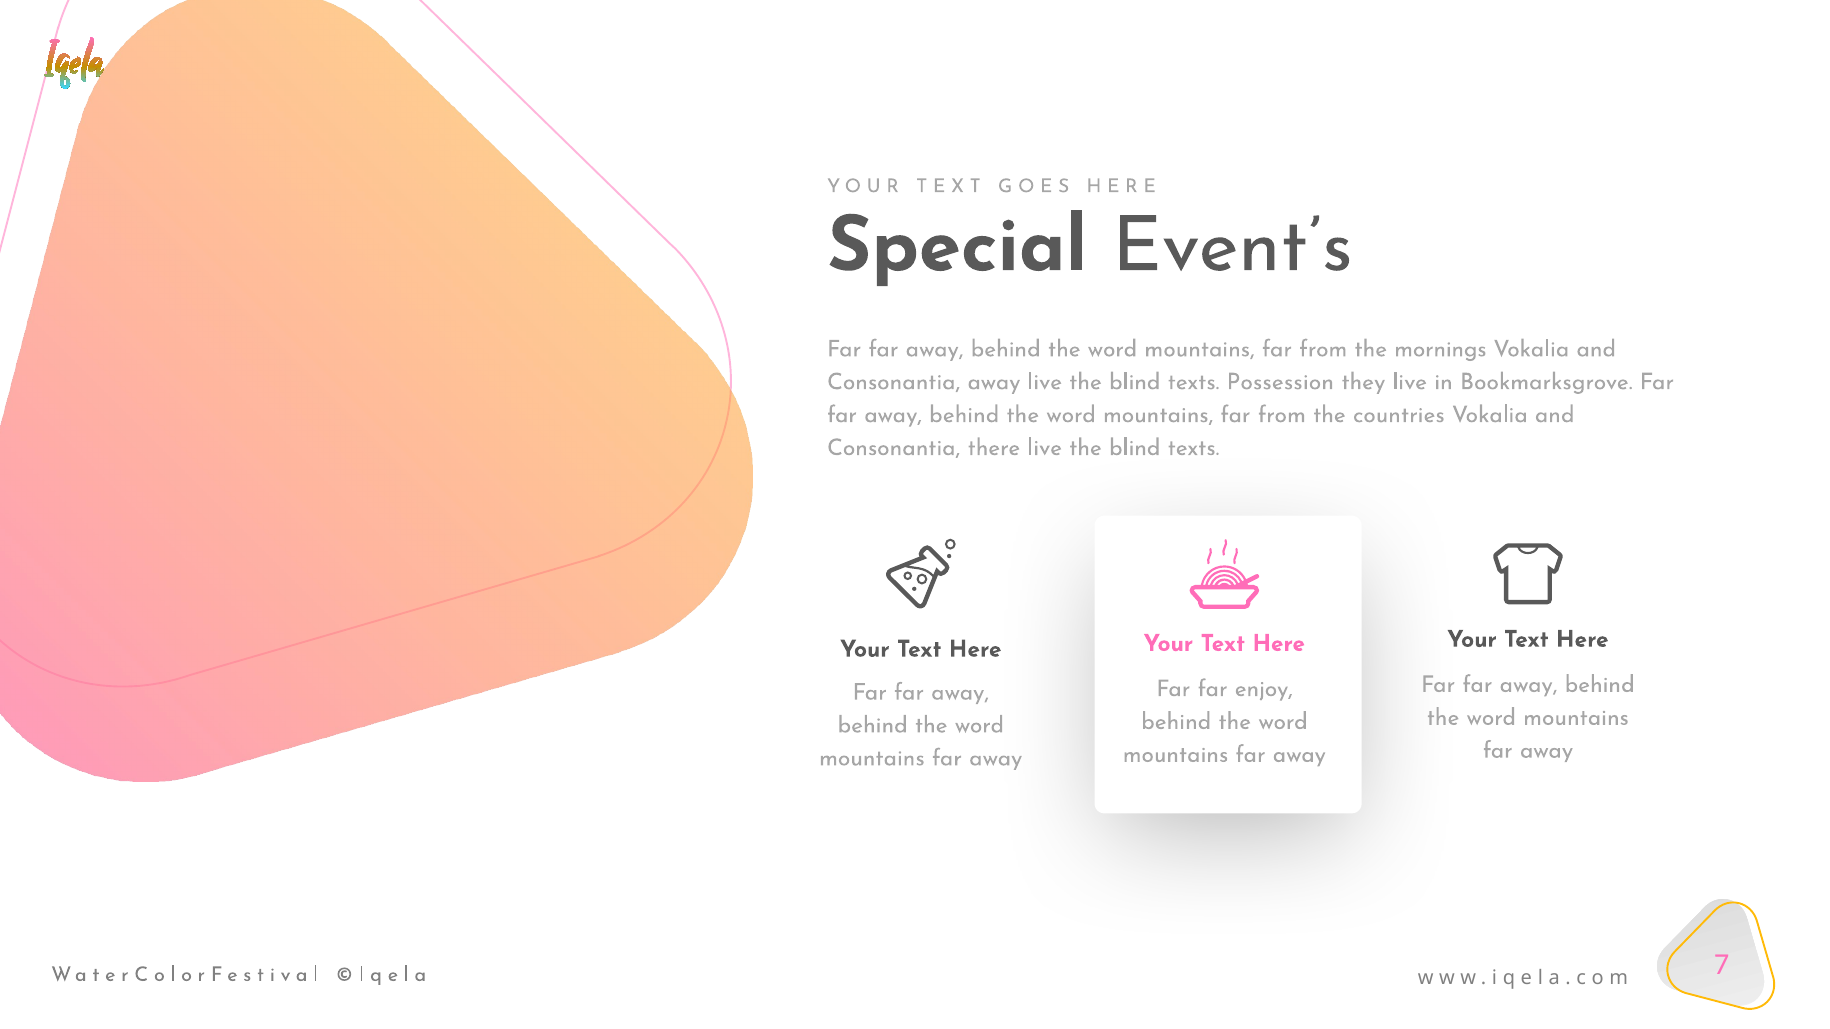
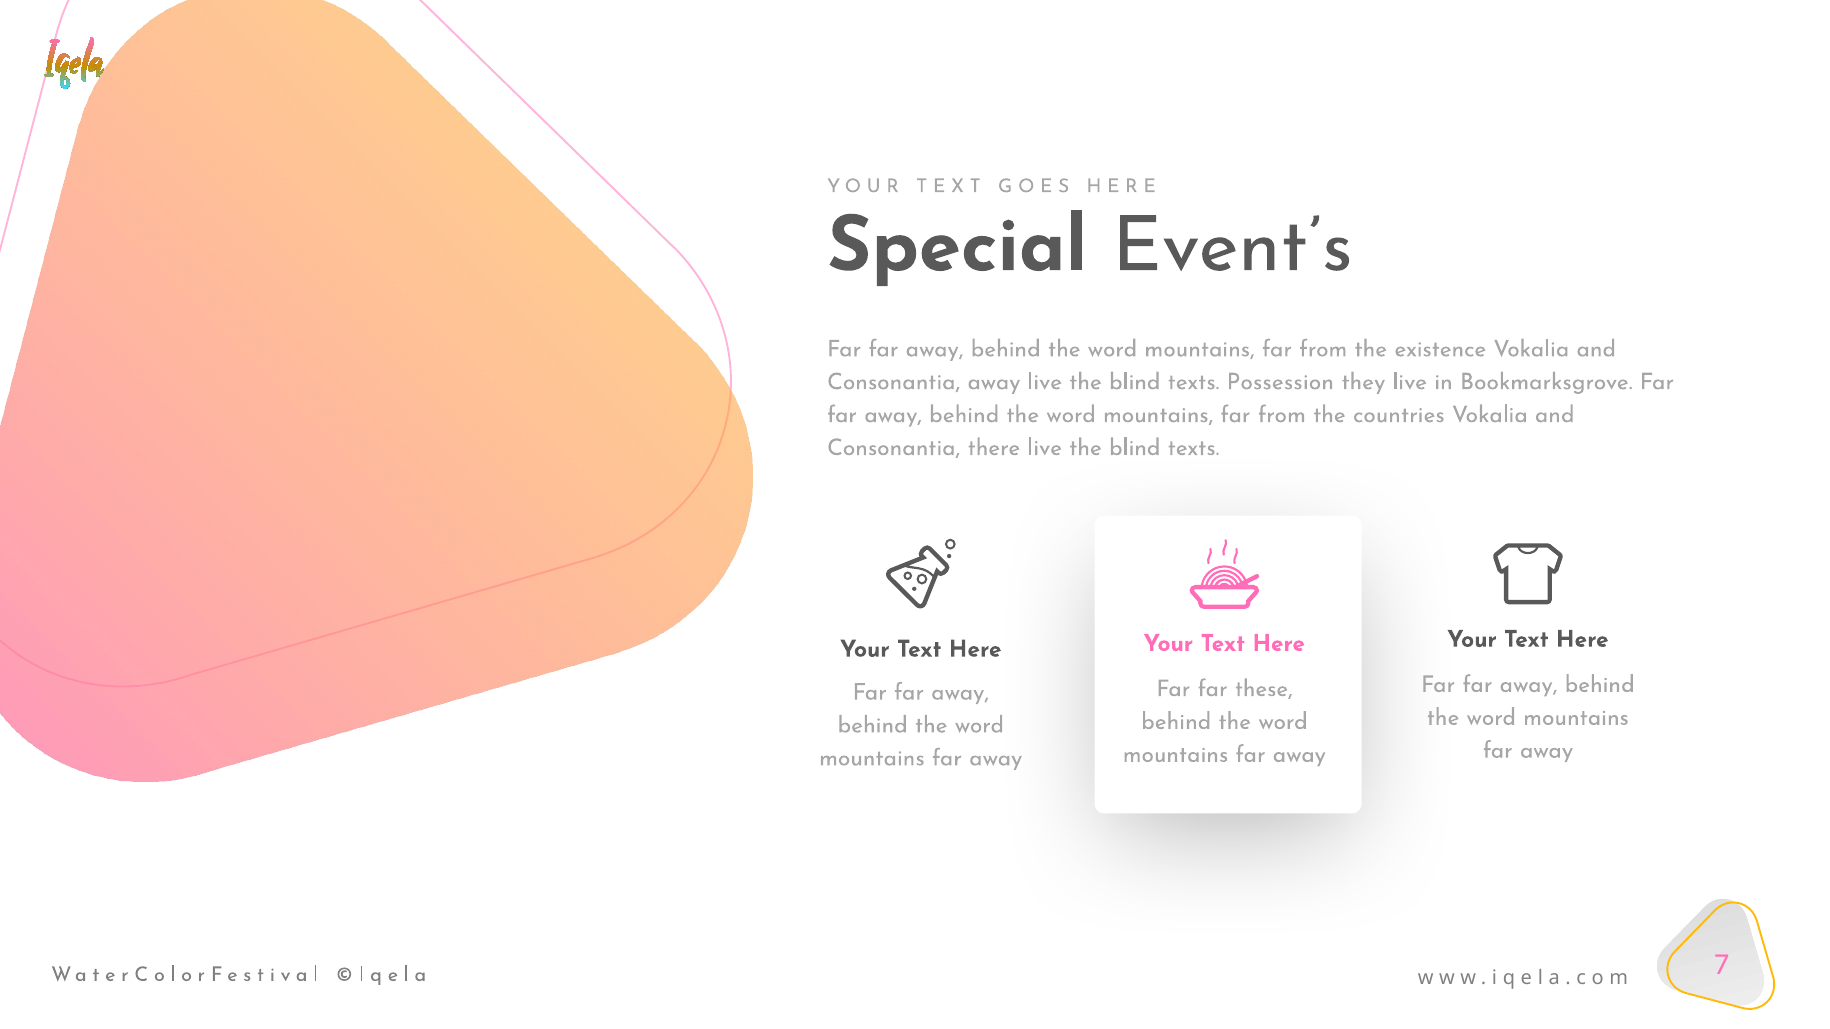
mornings: mornings -> existence (1440, 349)
enjoy: enjoy -> these (1264, 689)
